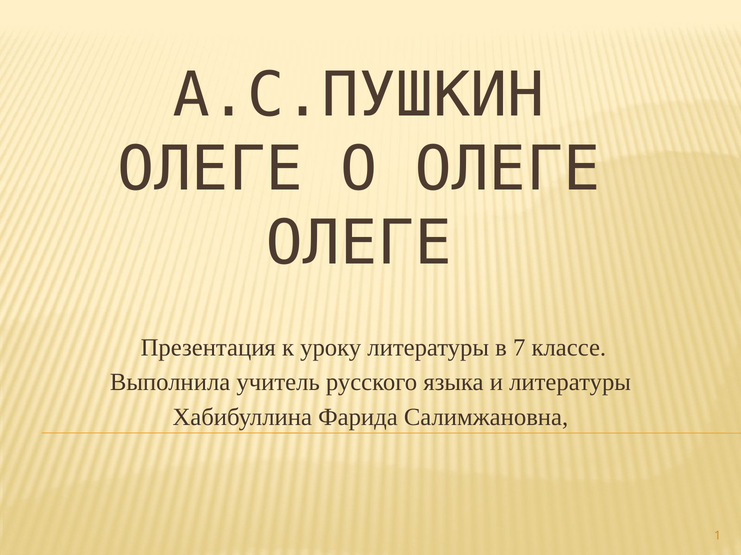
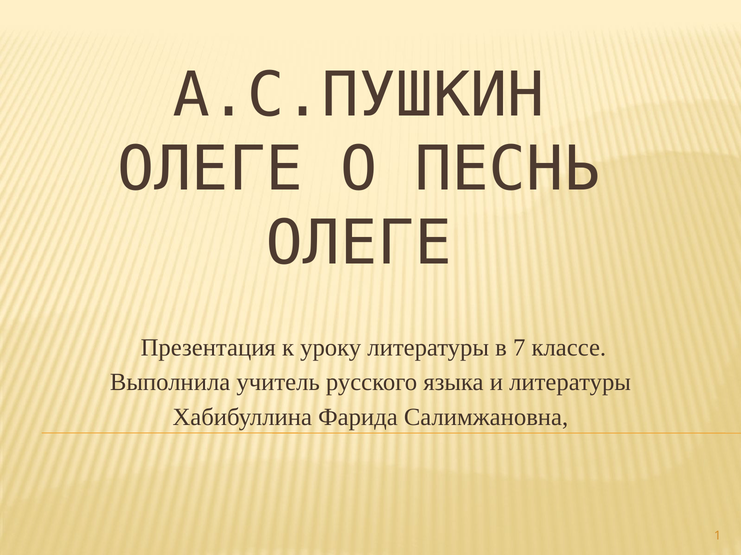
О ОЛЕГЕ: ОЛЕГЕ -> ПЕСНЬ (507, 169)
